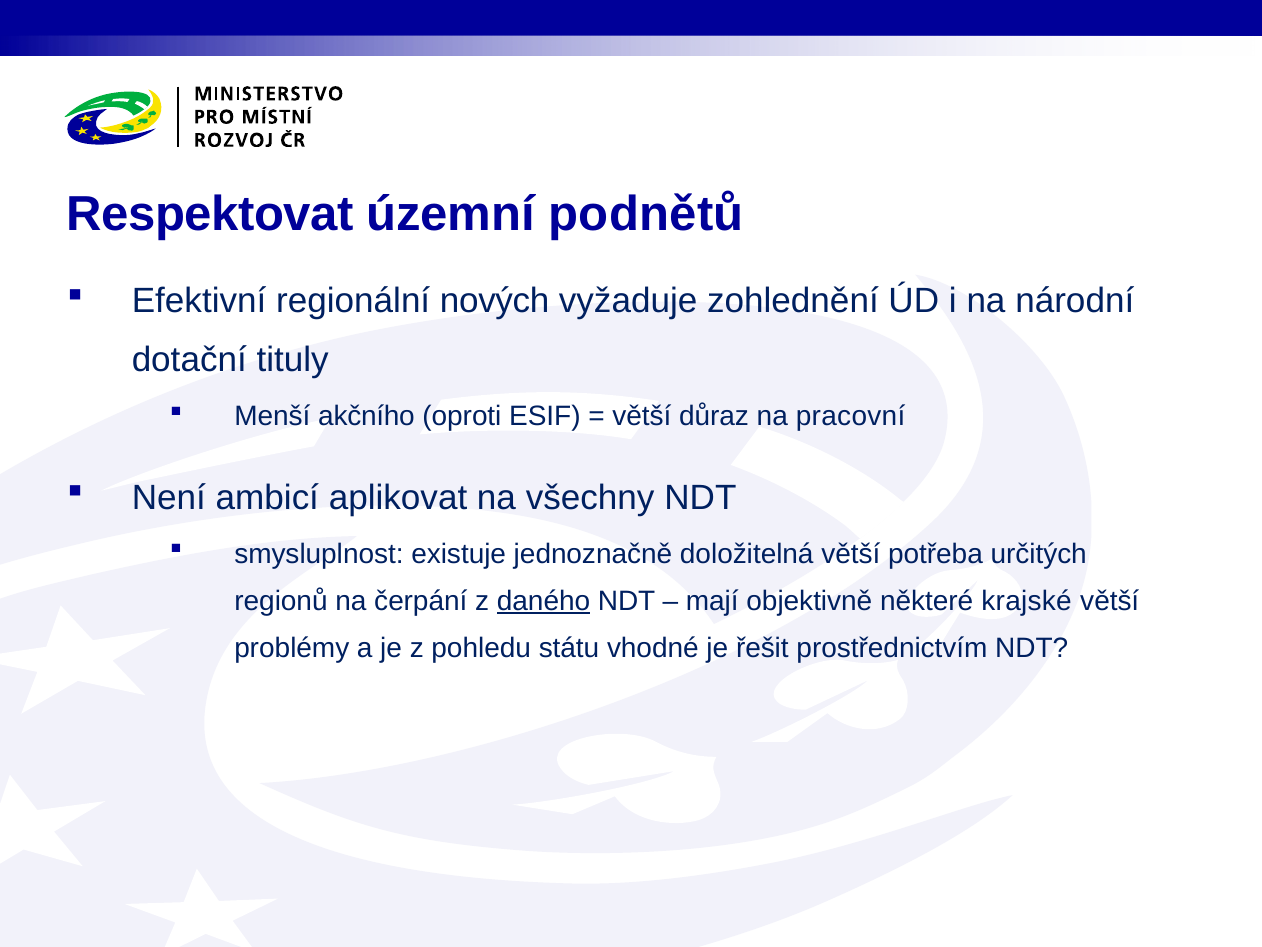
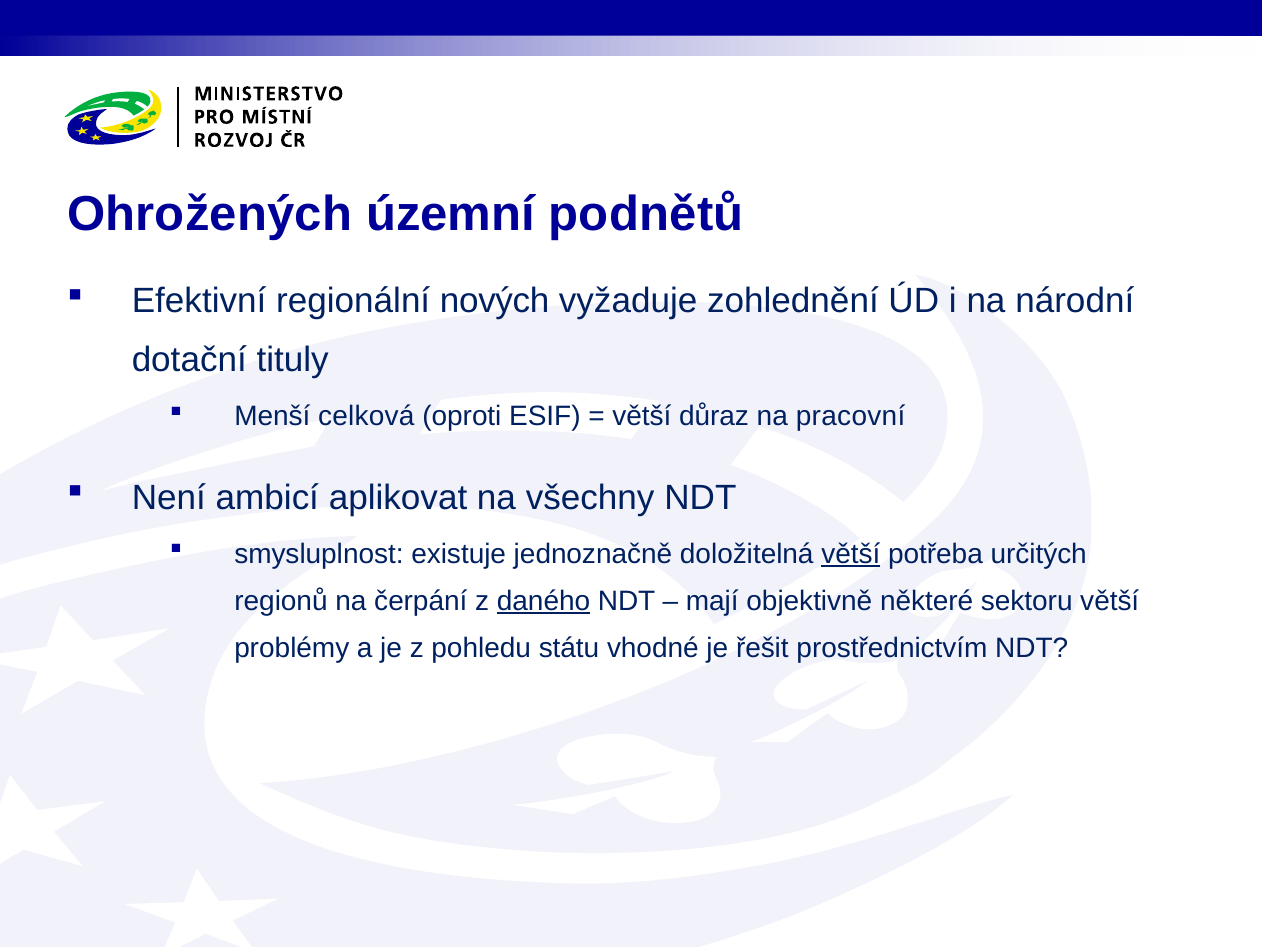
Respektovat: Respektovat -> Ohrožených (210, 214)
akčního: akčního -> celková (366, 416)
větší underline: none -> present (851, 554)
krajské: krajské -> sektoru (1027, 601)
